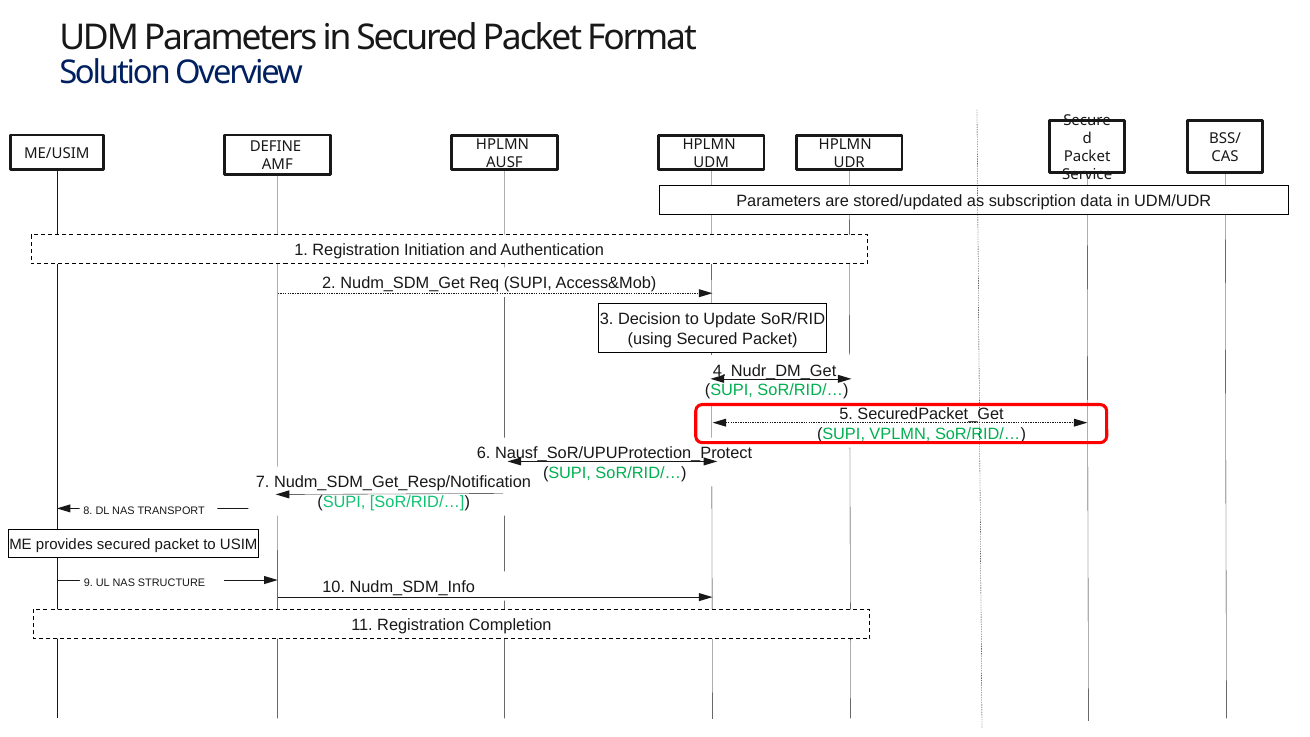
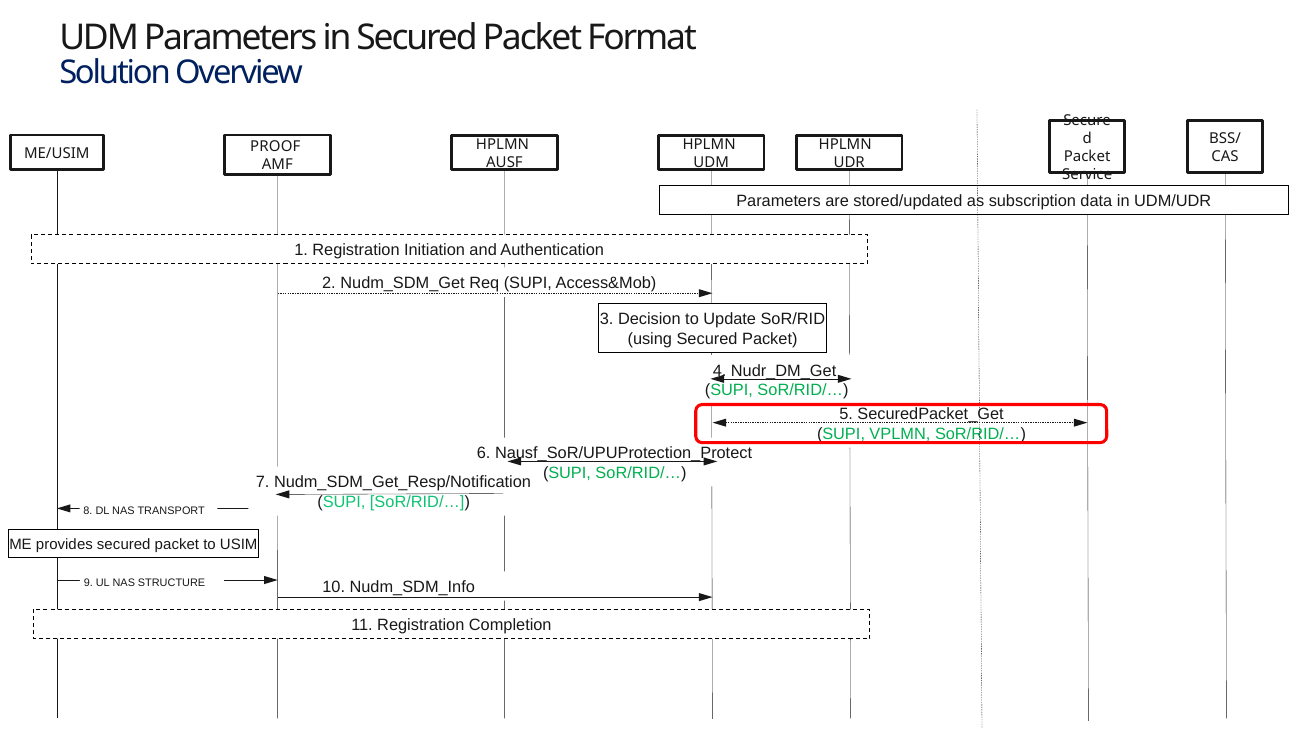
DEFINE: DEFINE -> PROOF (275, 147)
